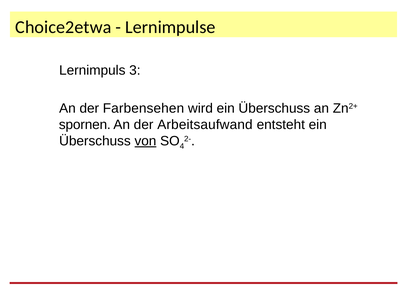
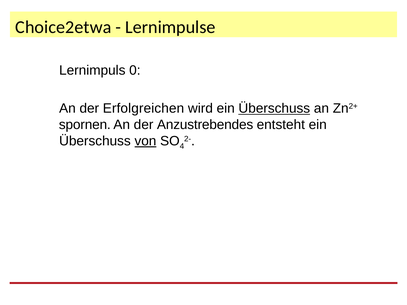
3: 3 -> 0 (135, 71)
Farbensehen: Farbensehen -> Erfolgreichen (143, 109)
Überschuss underline: none -> present (274, 109)
Arbeitsaufwand: Arbeitsaufwand -> Anzustrebendes (205, 125)
